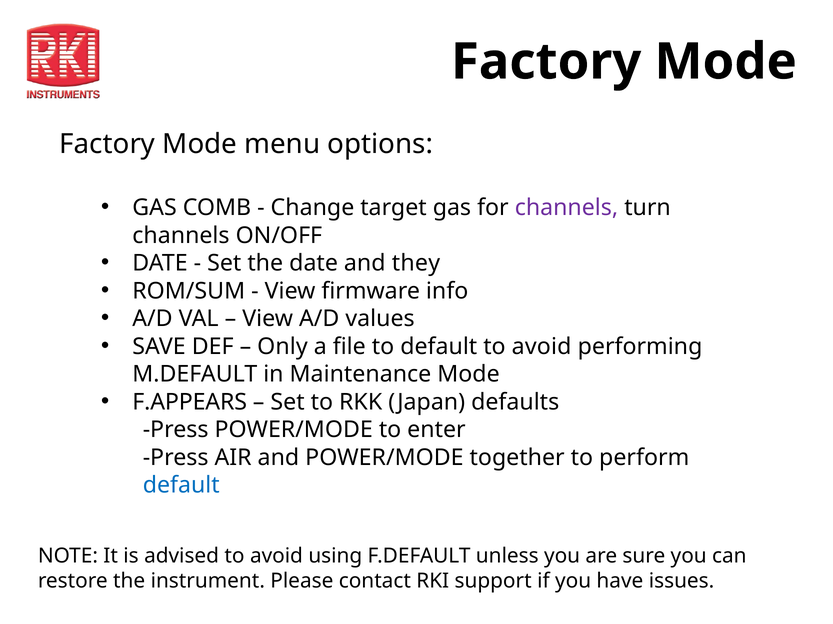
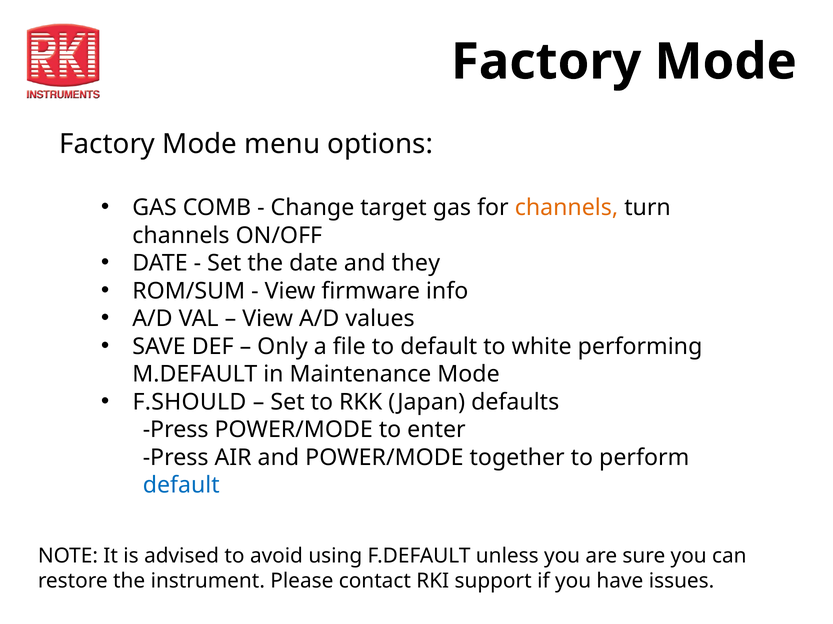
channels colour: purple -> orange (566, 208)
default to avoid: avoid -> white (542, 347)
F.APPEARS: F.APPEARS -> F.SHOULD (189, 402)
